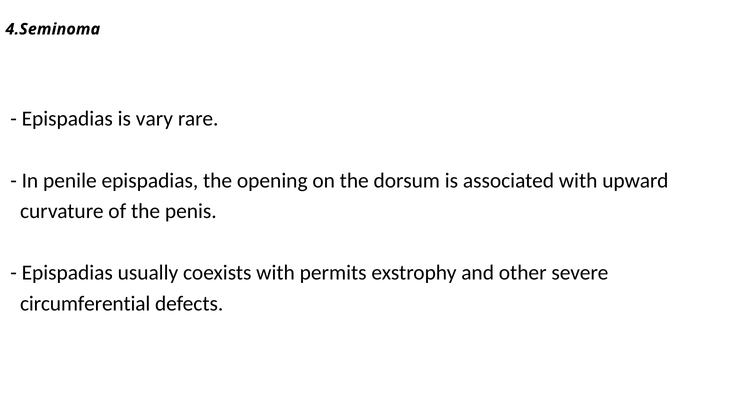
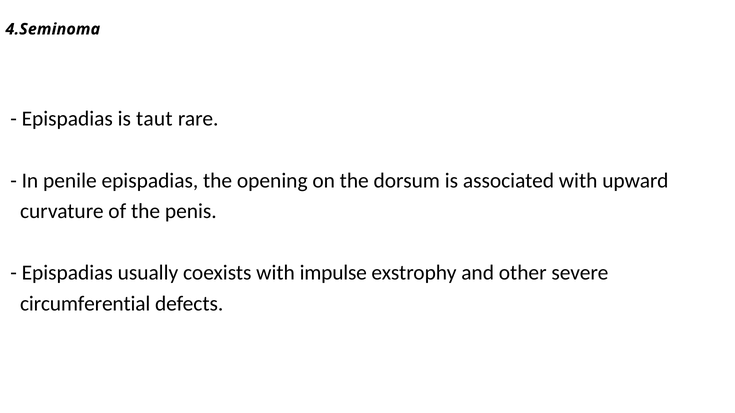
vary: vary -> taut (154, 119)
permits: permits -> impulse (333, 273)
